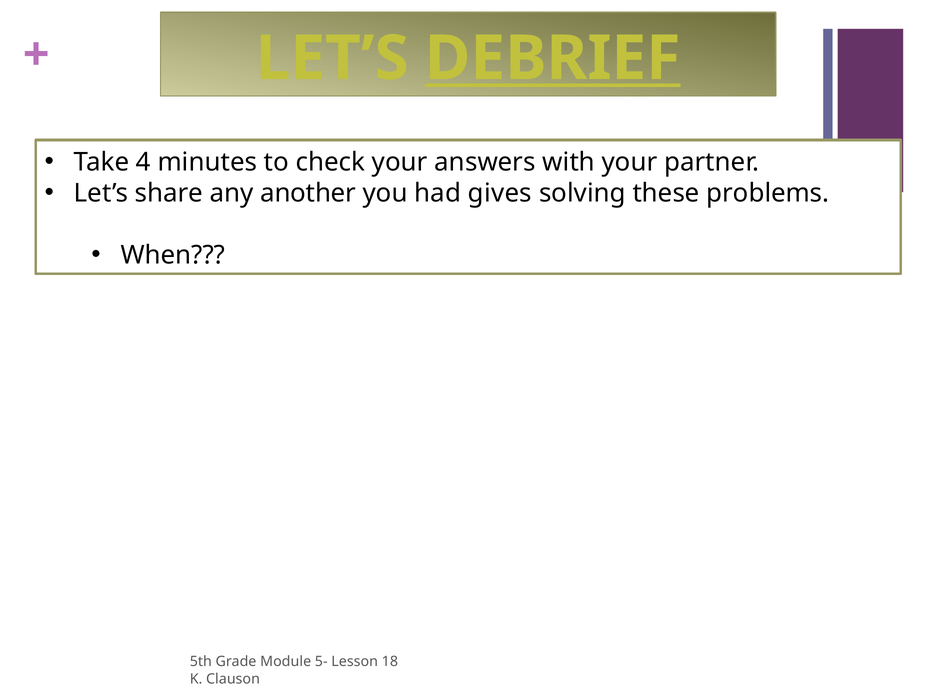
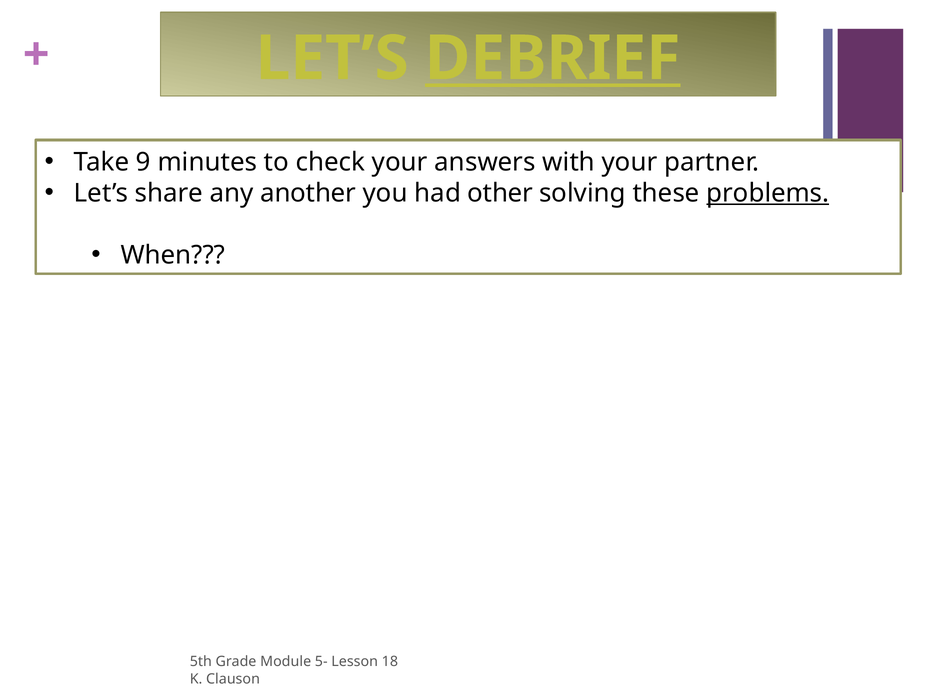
4: 4 -> 9 (143, 162)
gives: gives -> other (500, 193)
problems underline: none -> present (768, 193)
